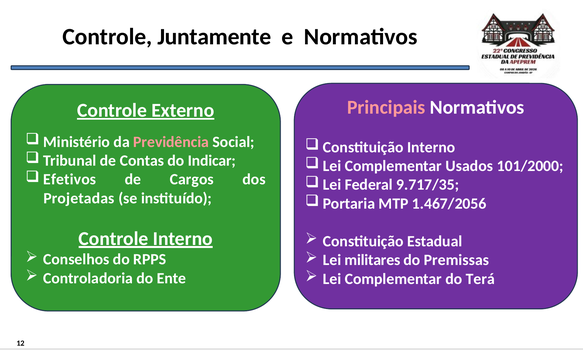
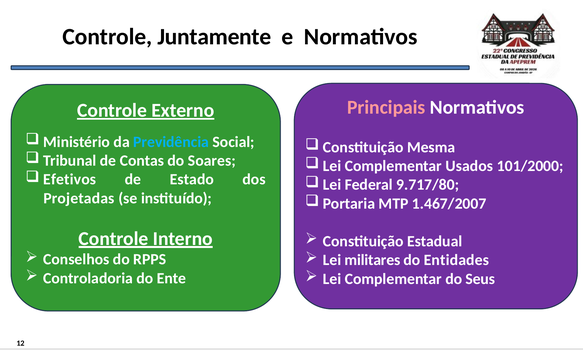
Previdência colour: pink -> light blue (171, 142)
Constituição Interno: Interno -> Mesma (431, 147)
Indicar: Indicar -> Soares (212, 161)
Cargos: Cargos -> Estado (192, 179)
9.717/35: 9.717/35 -> 9.717/80 (428, 185)
1.467/2056: 1.467/2056 -> 1.467/2007 (449, 203)
Premissas: Premissas -> Entidades (456, 260)
Terá: Terá -> Seus (480, 279)
